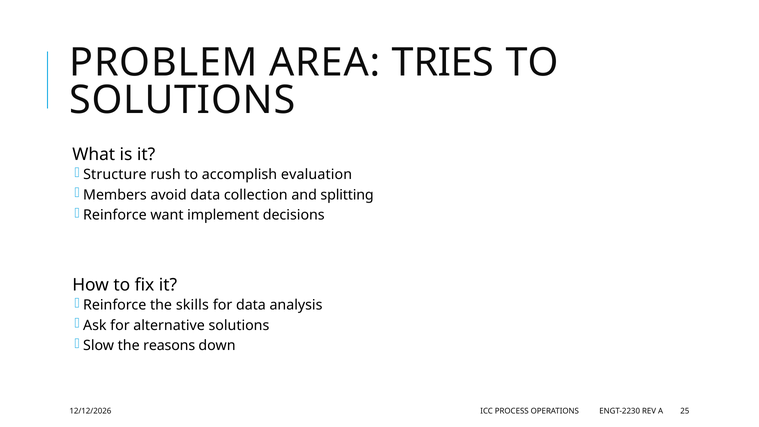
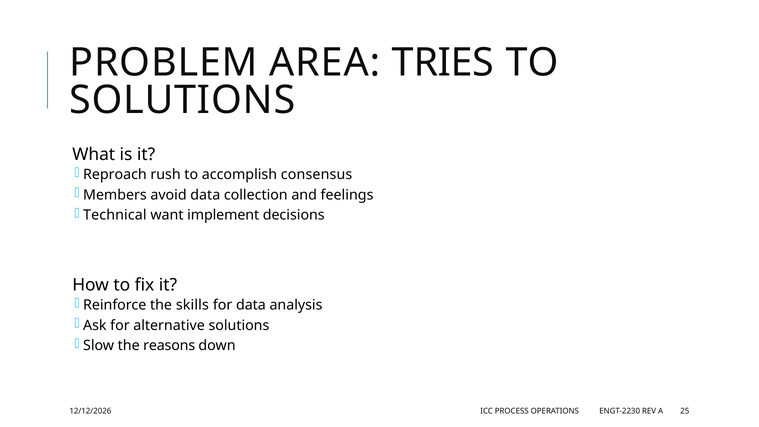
Structure: Structure -> Reproach (115, 175)
evaluation: evaluation -> consensus (317, 175)
splitting: splitting -> feelings (347, 195)
Reinforce: Reinforce -> Technical (115, 215)
